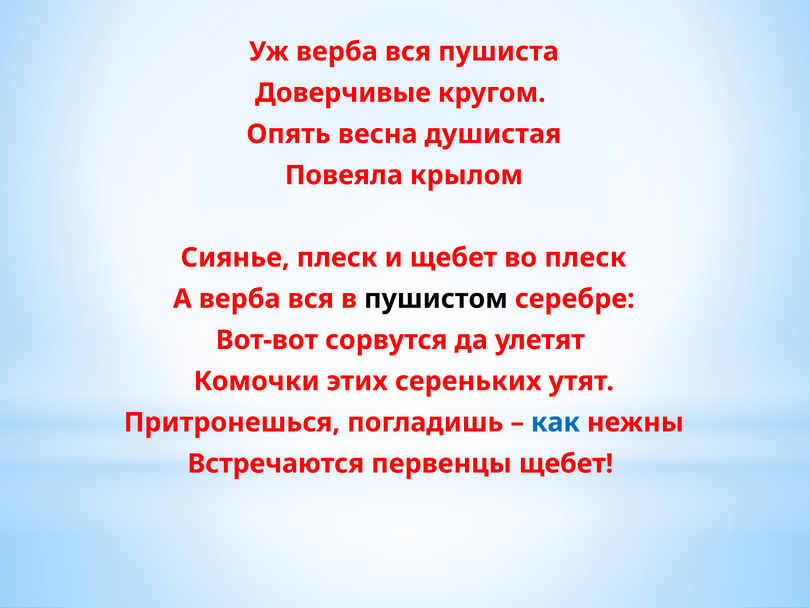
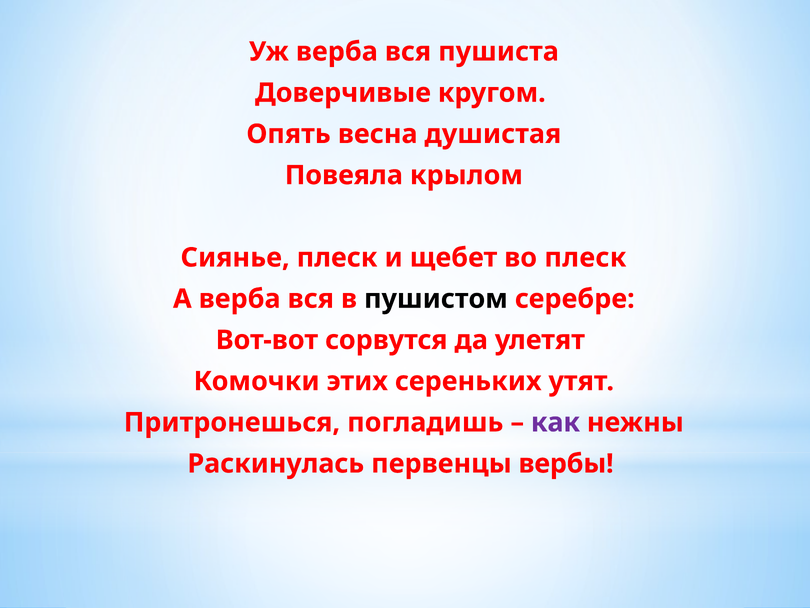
как colour: blue -> purple (555, 422)
Встречаются: Встречаются -> Раскинулась (276, 463)
первенцы щебет: щебет -> вербы (566, 463)
